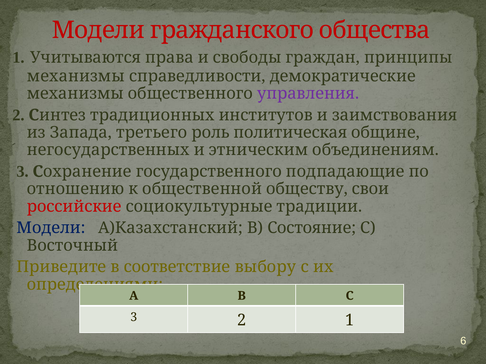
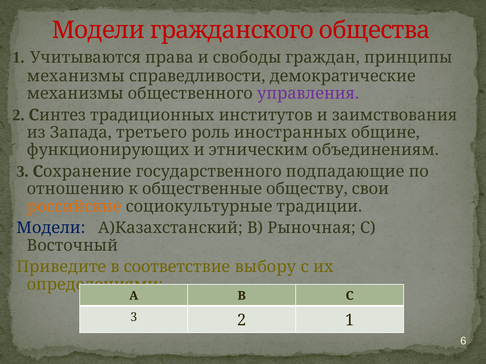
политическая: политическая -> иностранных (290, 133)
негосударственных: негосударственных -> функционирующих (108, 150)
общественной: общественной -> общественные (202, 189)
российские colour: red -> orange (74, 207)
Состояние: Состояние -> Рыночная (312, 228)
